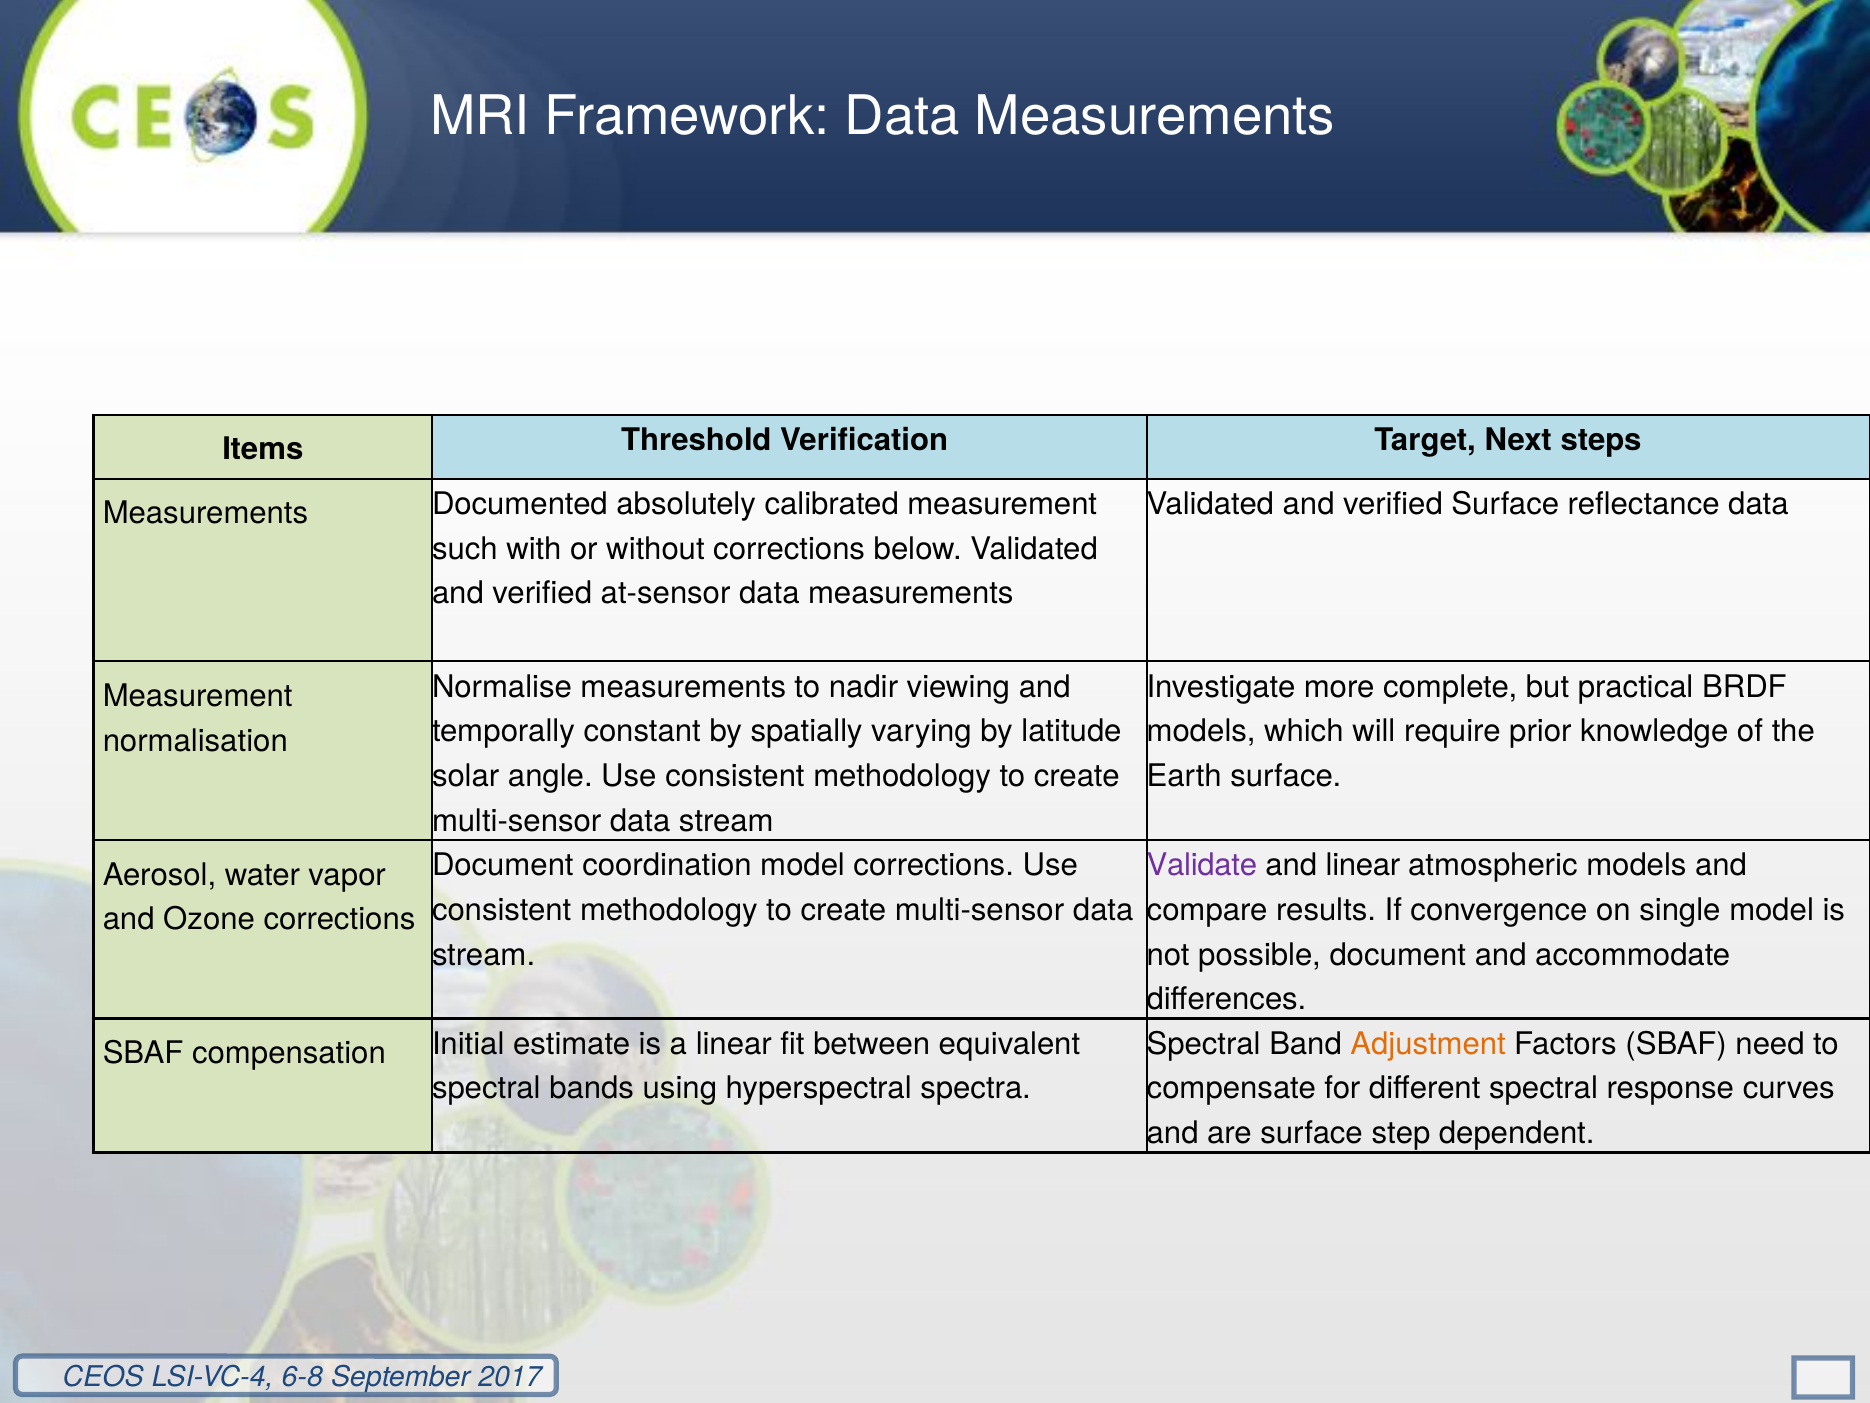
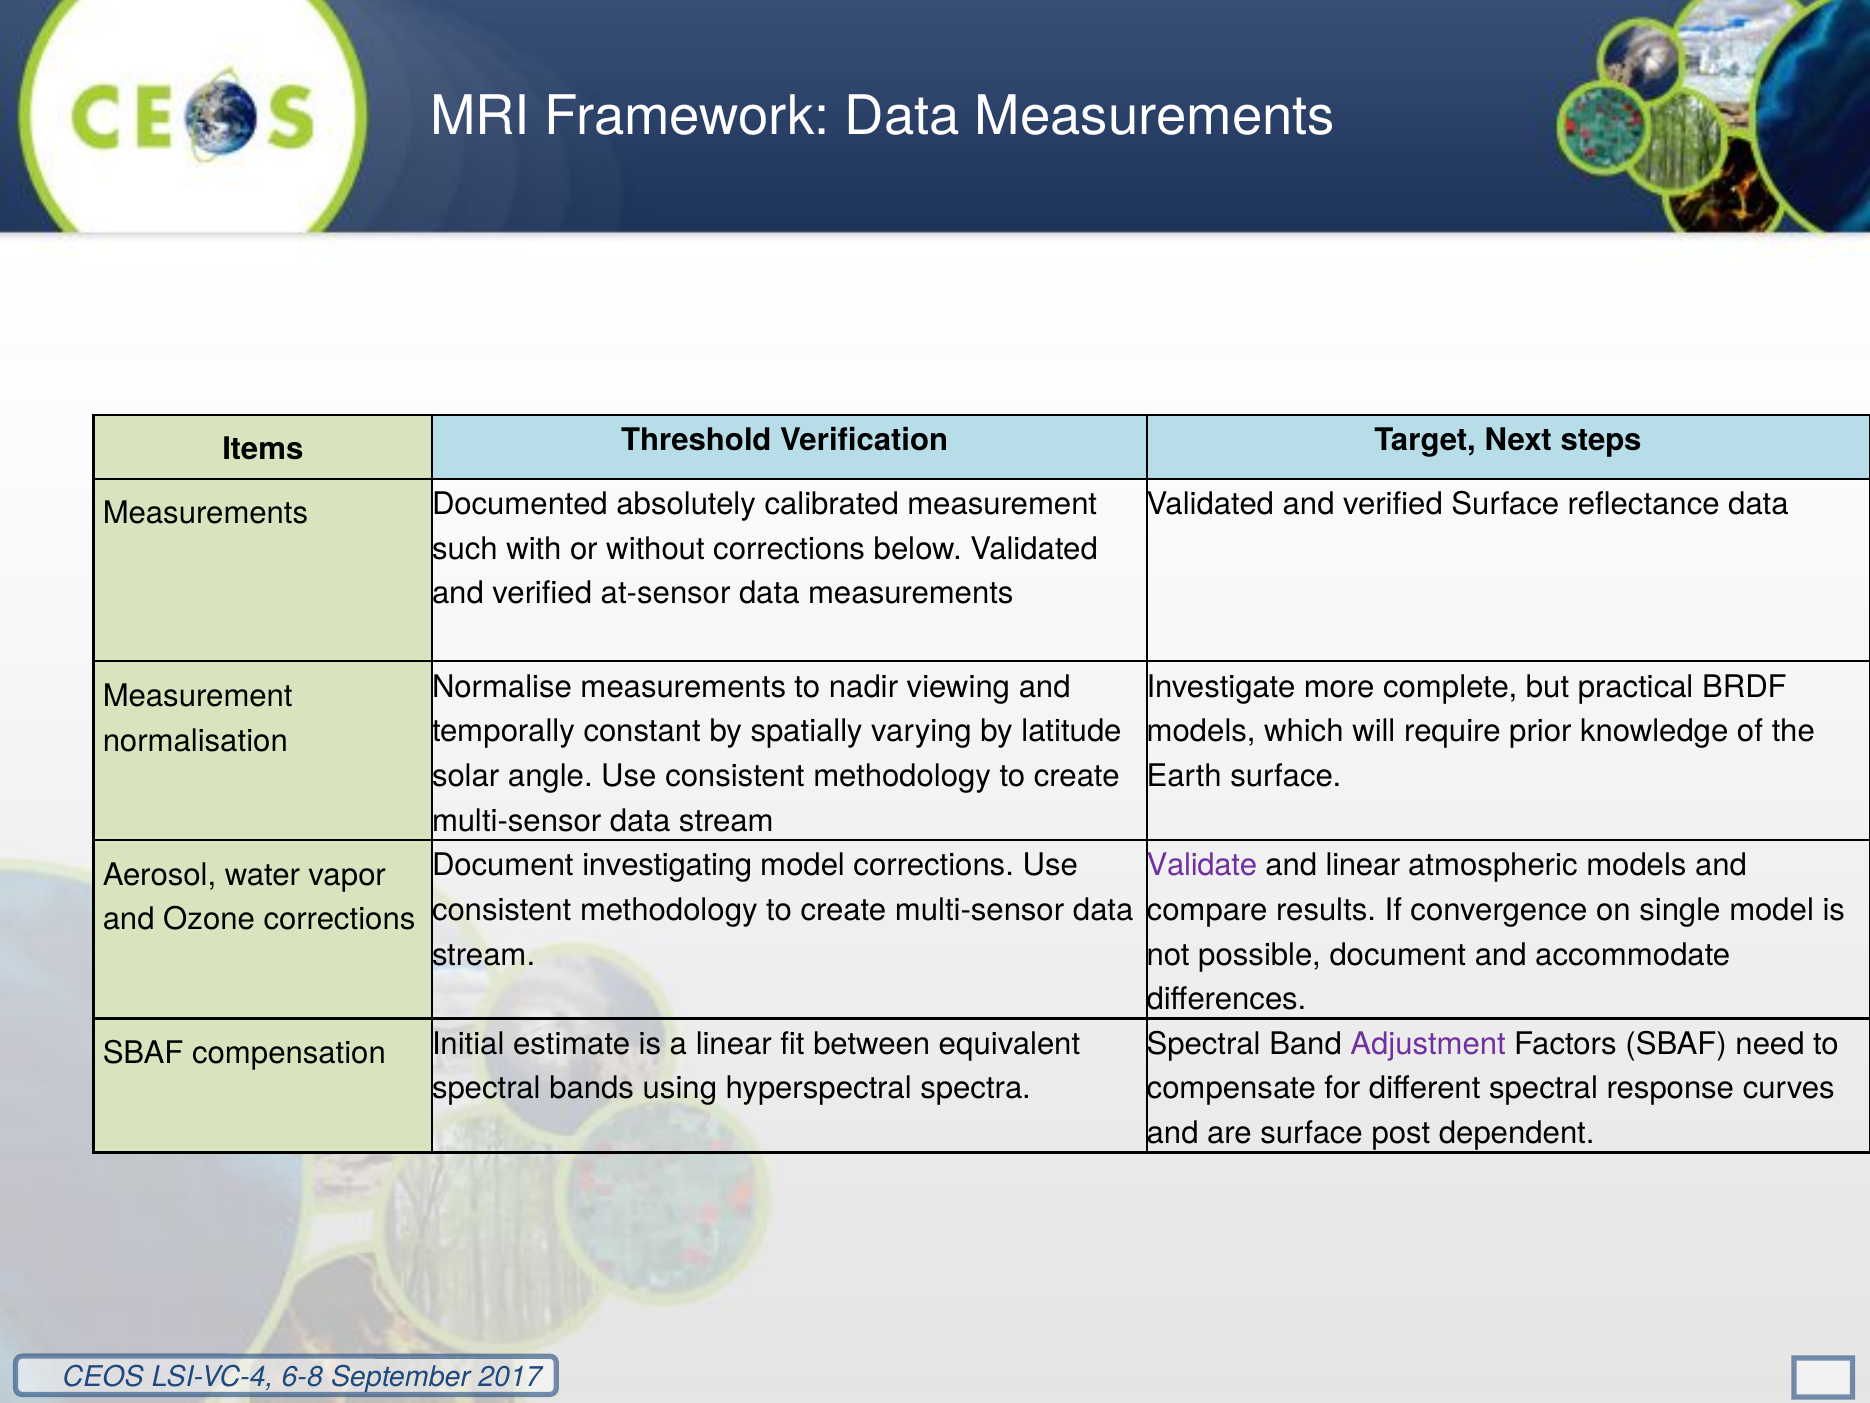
coordination: coordination -> investigating (667, 865)
Adjustment colour: orange -> purple (1428, 1044)
step: step -> post (1401, 1133)
